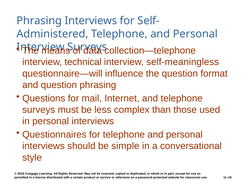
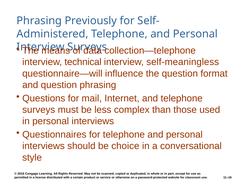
Phrasing Interviews: Interviews -> Previously (91, 21)
simple: simple -> choice (125, 146)
